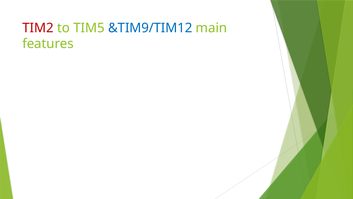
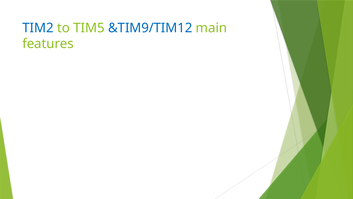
TIM2 colour: red -> blue (38, 28)
